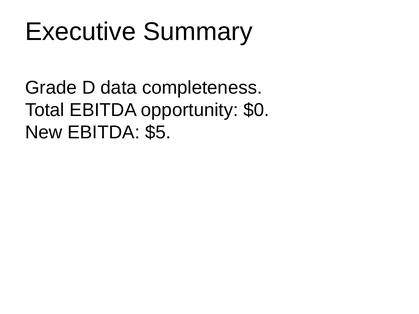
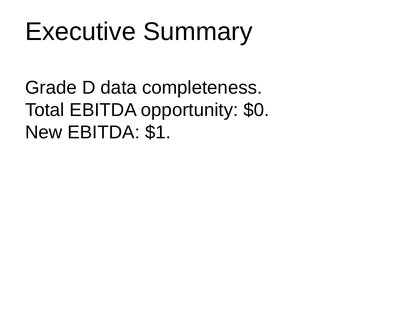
$5: $5 -> $1 (158, 133)
